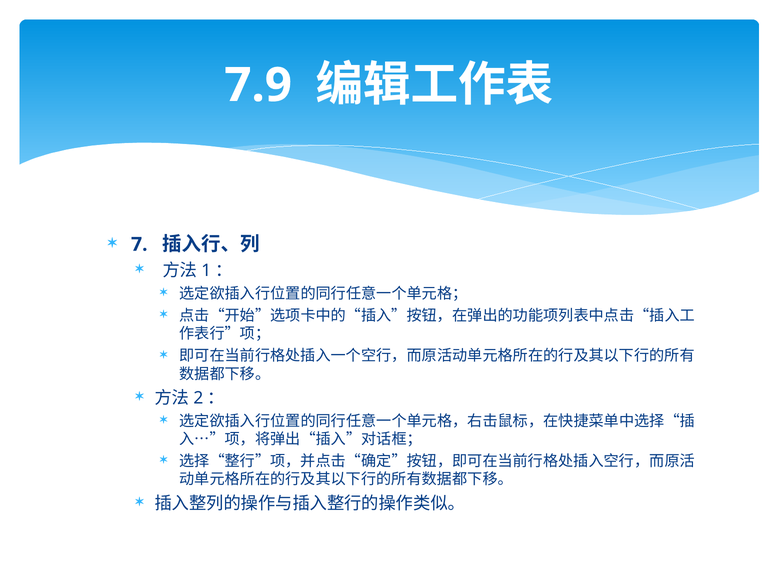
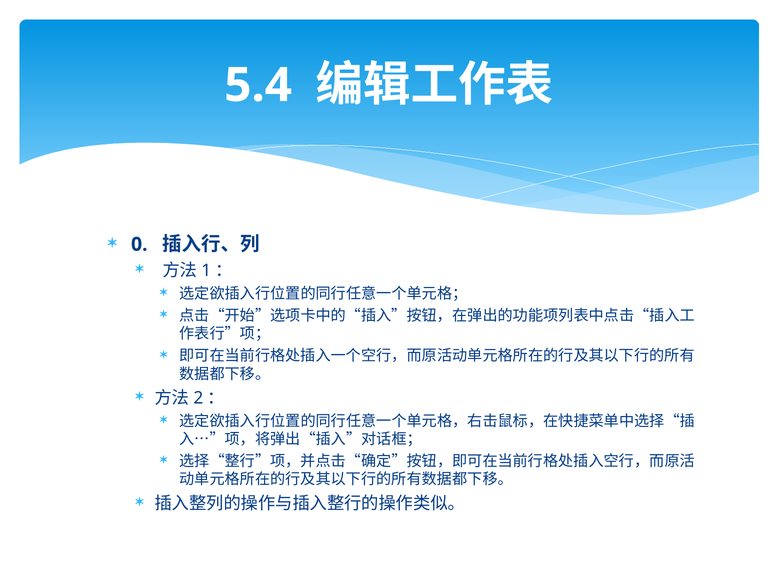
7.9: 7.9 -> 5.4 (258, 85)
7: 7 -> 0 (139, 245)
